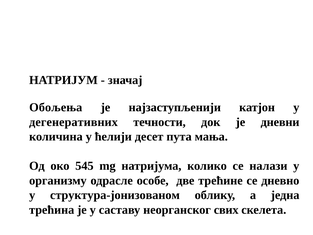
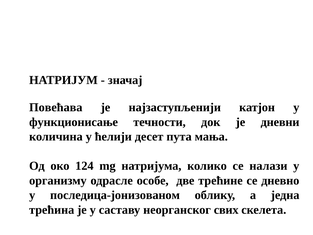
Обољења: Обољења -> Повећава (56, 107)
дегенеративних: дегенеративних -> функционисање (74, 122)
545: 545 -> 124 (84, 166)
структура-јонизованом: структура-јонизованом -> последица-јонизованом (115, 195)
